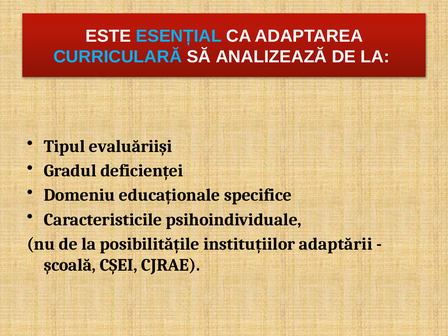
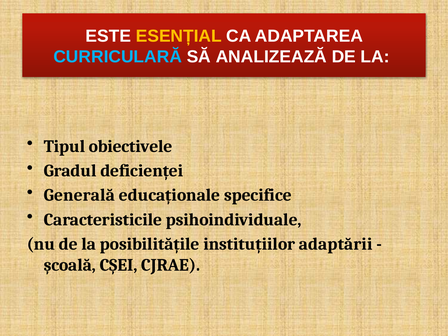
ESENȚIAL colour: light blue -> yellow (179, 36)
evaluăriişi: evaluăriişi -> obiectivele (131, 146)
Domeniu: Domeniu -> Generală (79, 195)
